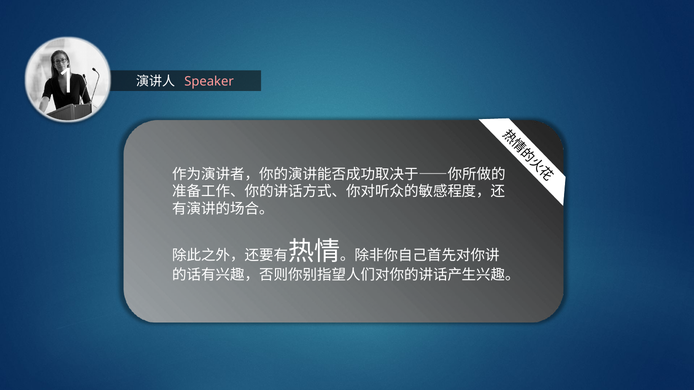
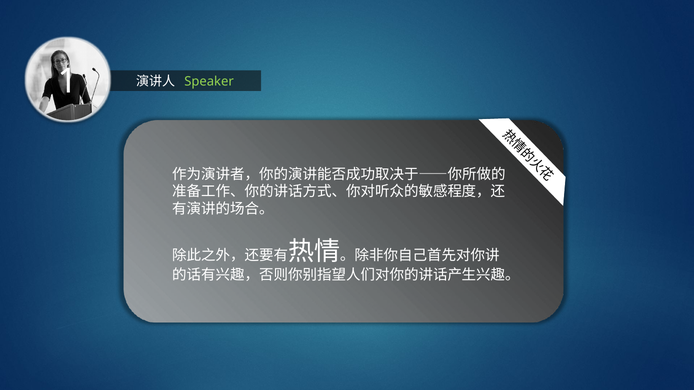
Speaker colour: pink -> light green (209, 82)
